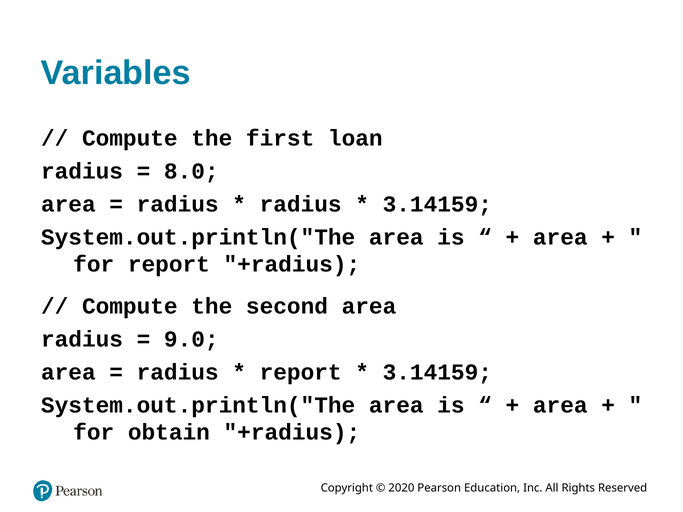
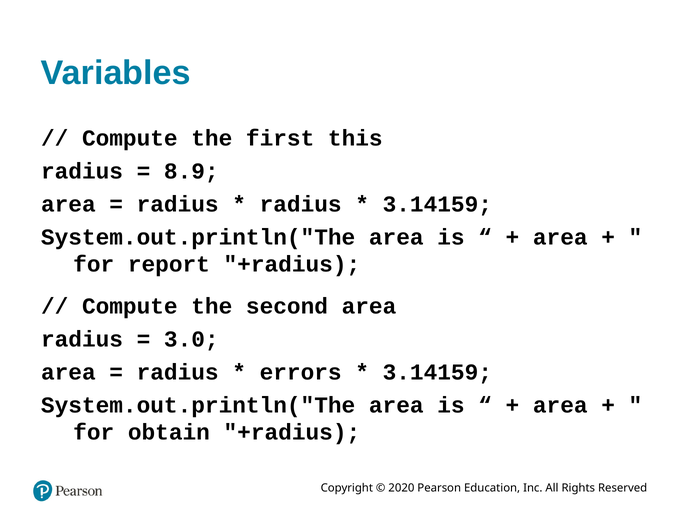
loan: loan -> this (355, 138)
8.0: 8.0 -> 8.9 (191, 171)
9.0: 9.0 -> 3.0 (191, 339)
report: report -> errors (301, 372)
